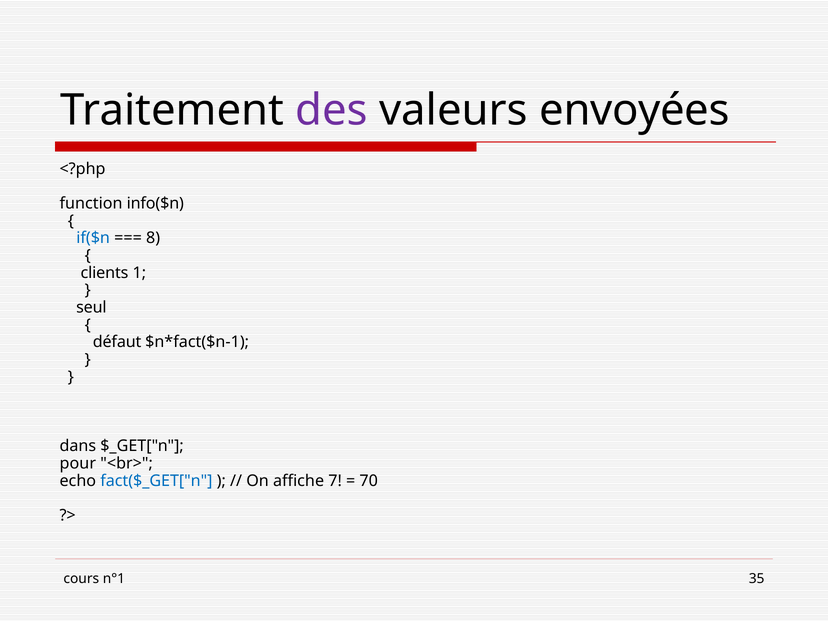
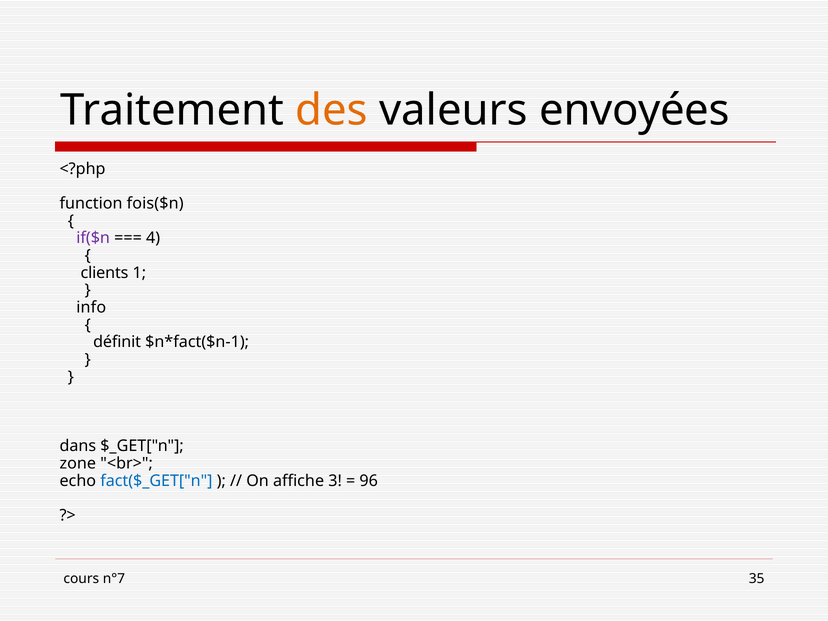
des colour: purple -> orange (332, 110)
info($n: info($n -> fois($n (155, 203)
if($n colour: blue -> purple (93, 238)
8: 8 -> 4 (153, 238)
seul: seul -> info (91, 308)
défaut: défaut -> définit (117, 342)
pour: pour -> zone (78, 463)
7: 7 -> 3 (335, 481)
70: 70 -> 96 (369, 481)
n°1: n°1 -> n°7 (114, 579)
